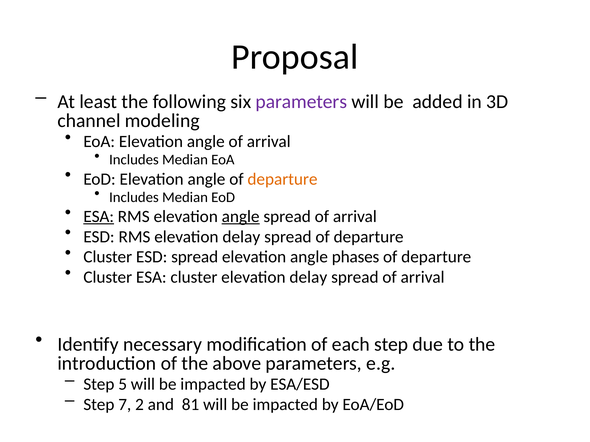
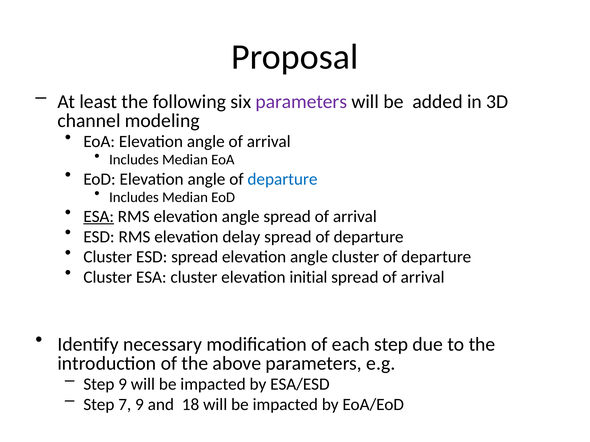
departure colour: orange -> blue (282, 179)
angle underline: present -> none (241, 217)
angle phases: phases -> cluster (355, 257)
cluster elevation delay: delay -> initial (308, 277)
Step 5: 5 -> 9 (123, 385)
7 2: 2 -> 9 (139, 405)
81: 81 -> 18 (191, 405)
